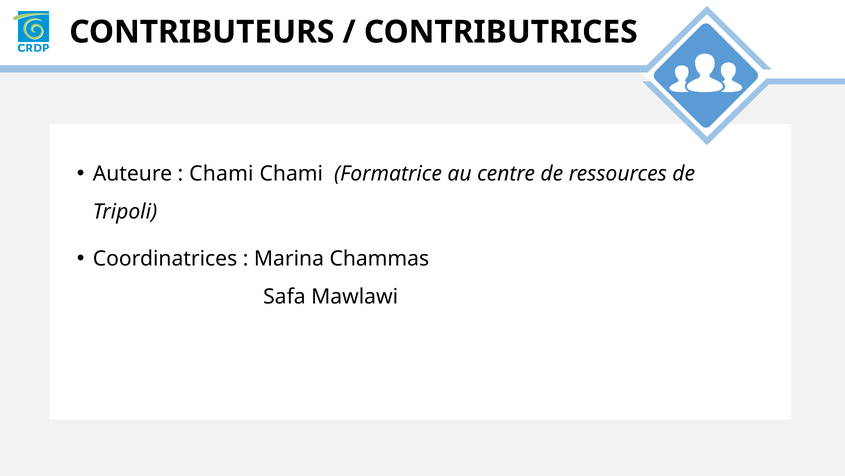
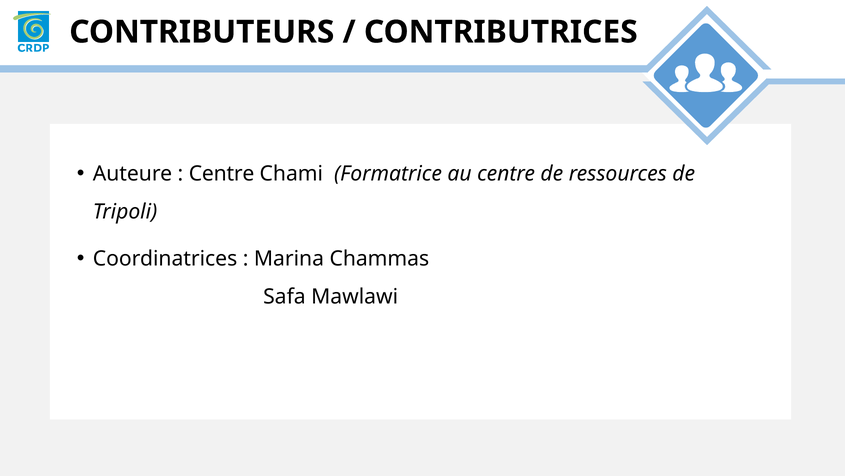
Chami: Chami -> Centre (222, 174)
